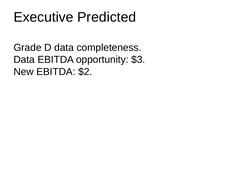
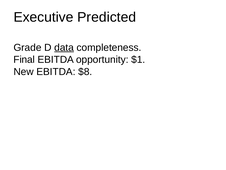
data underline: none -> present (64, 47)
Data: Data -> Final (24, 59)
$3: $3 -> $1 (138, 59)
$2: $2 -> $8 (85, 72)
